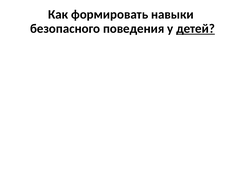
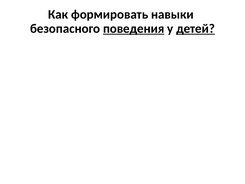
поведения underline: none -> present (134, 29)
